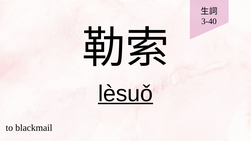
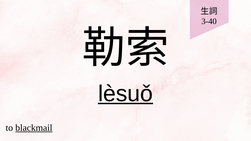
blackmail underline: none -> present (34, 128)
